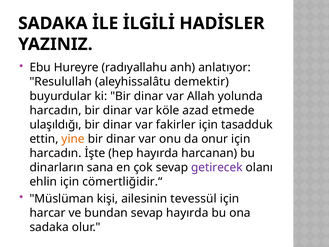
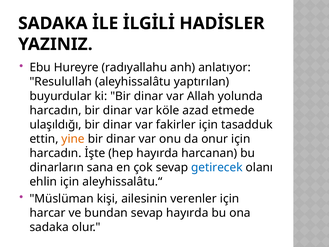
demektir: demektir -> yaptırılan (202, 82)
getirecek colour: purple -> blue (217, 167)
cömertliğidir.“: cömertliğidir.“ -> aleyhissalâtu.“ (122, 181)
tevessül: tevessül -> verenler (194, 198)
